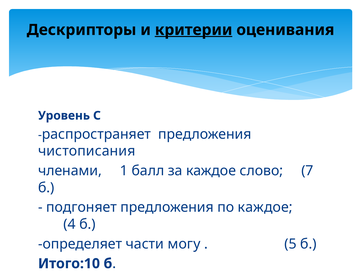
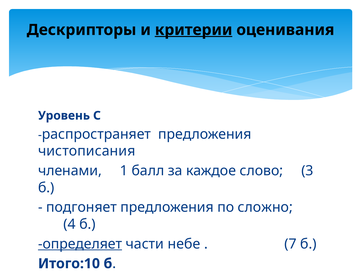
7: 7 -> 3 (307, 171)
по каждое: каждое -> сложно (265, 207)
определяет underline: none -> present (80, 244)
могу: могу -> небе (184, 244)
5: 5 -> 7 (290, 244)
